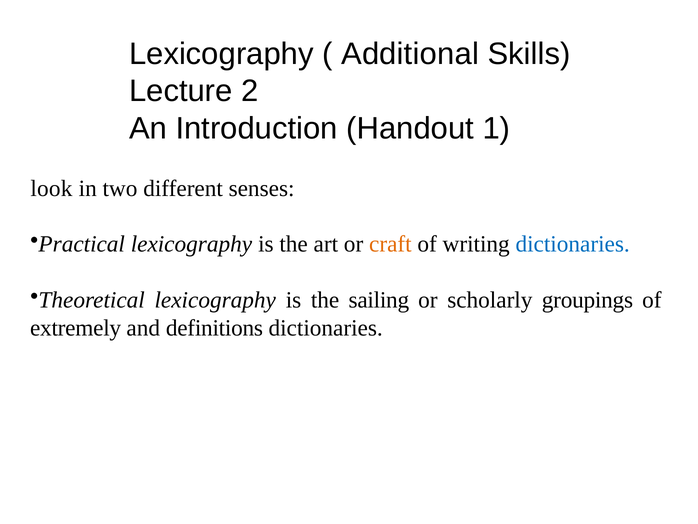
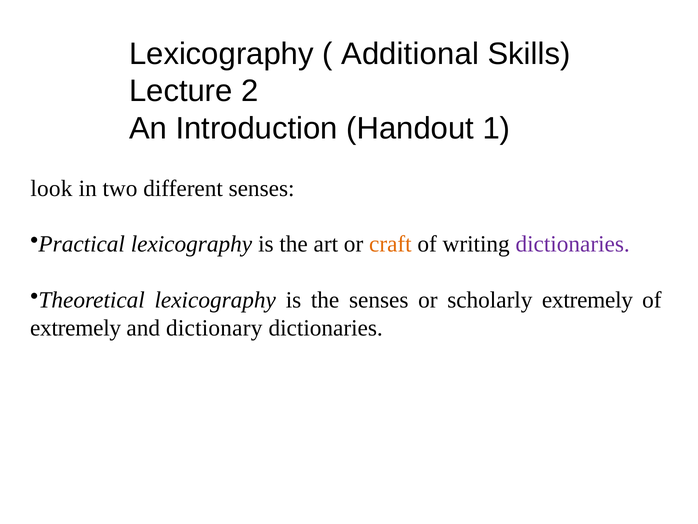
dictionaries colour: blue -> purple (573, 244)
the sailing: sailing -> senses (379, 300)
scholarly groupings: groupings -> extremely (587, 300)
definitions: definitions -> dictionary (214, 328)
